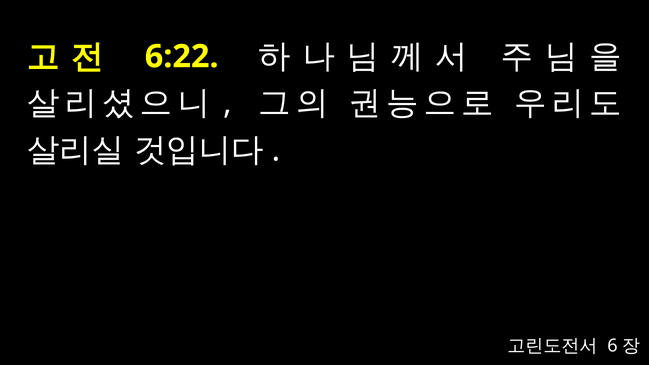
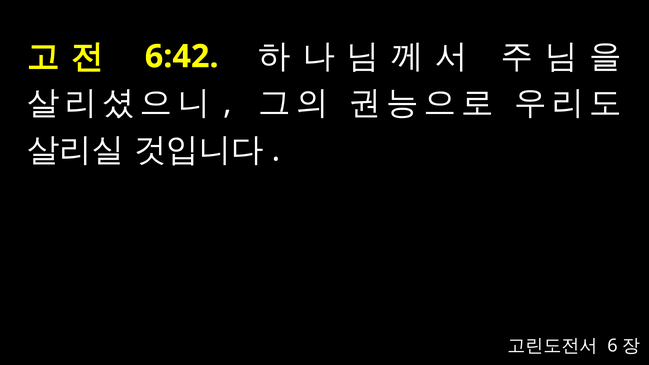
6:22: 6:22 -> 6:42 (182, 57)
